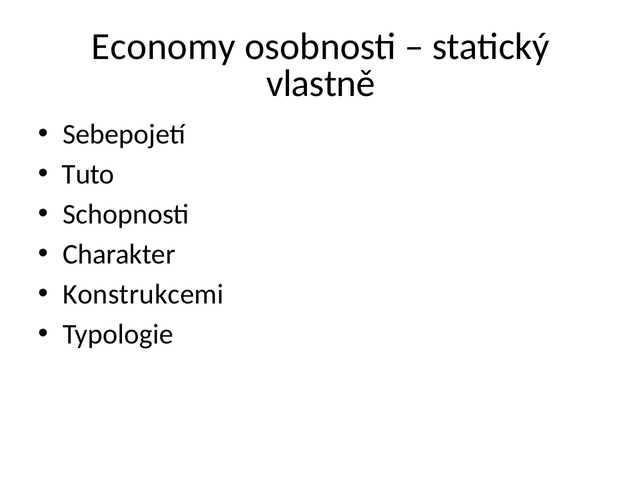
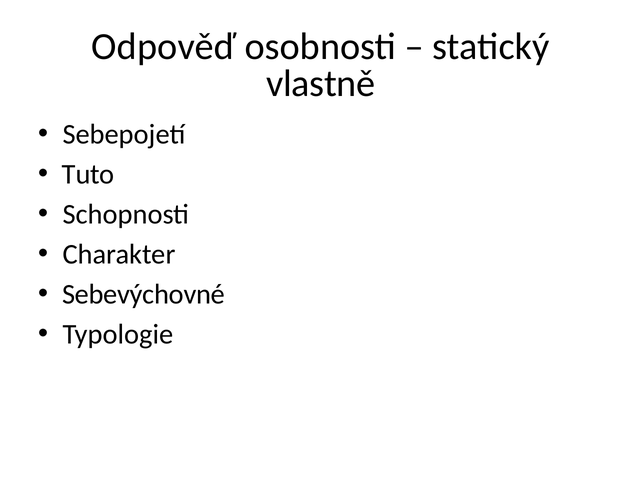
Economy: Economy -> Odpověď (164, 47)
Konstrukcemi: Konstrukcemi -> Sebevýchovné (143, 294)
